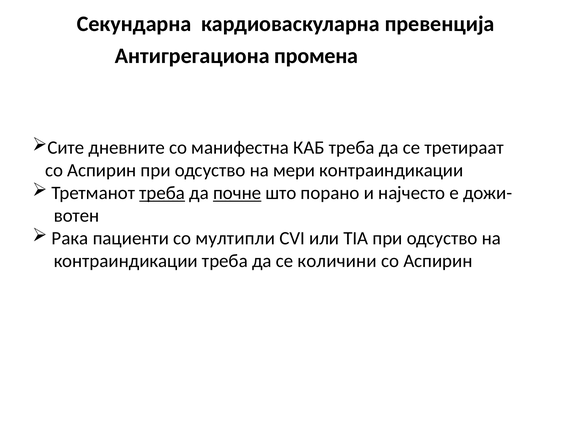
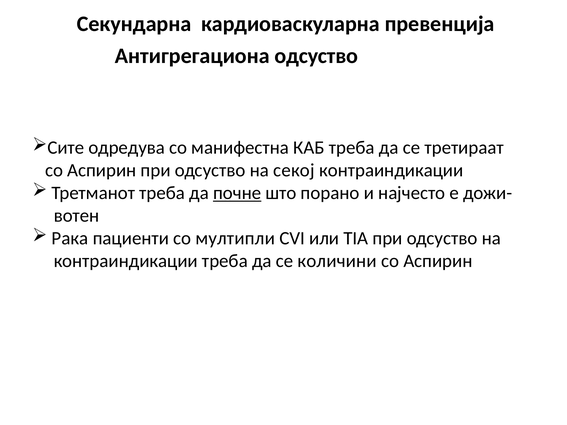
Антигрегациона промена: промена -> одсуство (316, 56)
дневните: дневните -> одредува (127, 148)
мери: мери -> секоj (294, 170)
треба underline: present -> none (162, 193)
